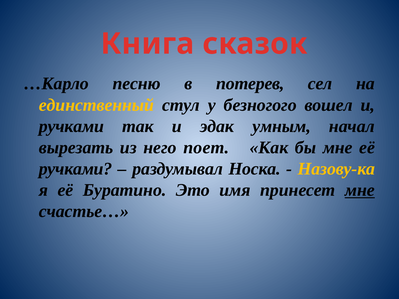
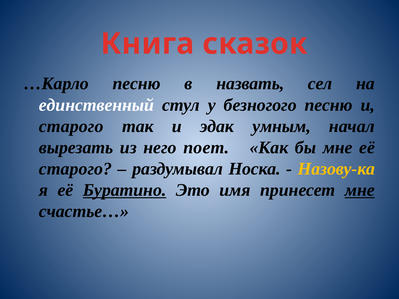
потерев: потерев -> назвать (250, 84)
единственный colour: yellow -> white (96, 105)
безногого вошел: вошел -> песню (329, 105)
ручками: ручками -> старого (71, 126)
ручками: ручками -> старого (75, 169)
Буратино underline: none -> present (125, 190)
